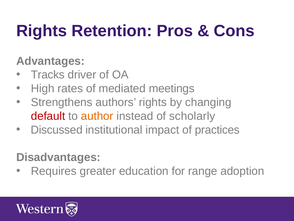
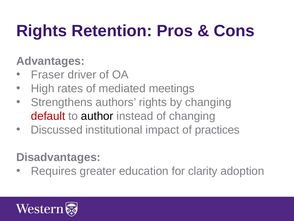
Tracks: Tracks -> Fraser (48, 75)
author colour: orange -> black (97, 116)
of scholarly: scholarly -> changing (192, 116)
range: range -> clarity (203, 171)
